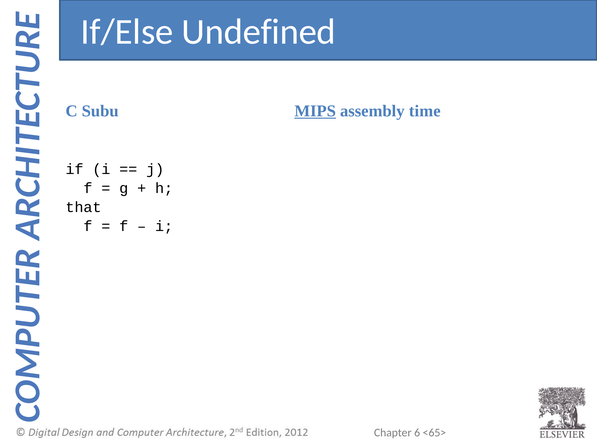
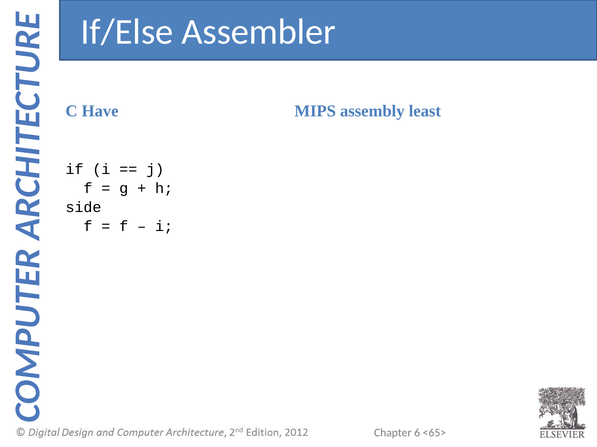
Undefined: Undefined -> Assembler (259, 32)
Subu: Subu -> Have (100, 111)
MIPS underline: present -> none (315, 111)
time: time -> least (425, 111)
that: that -> side (83, 208)
